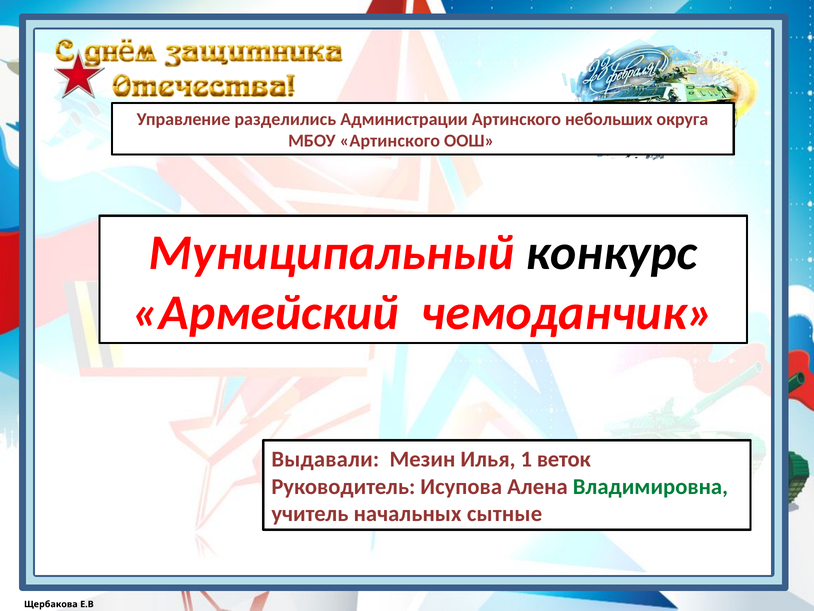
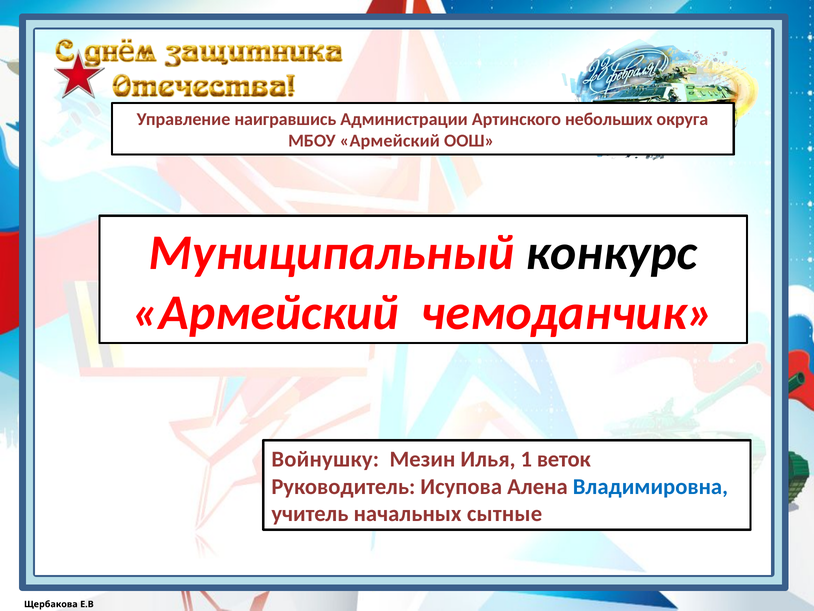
разделились: разделились -> наигравшись (285, 119)
МБОУ Артинского: Артинского -> Армейский (390, 141)
Выдавали: Выдавали -> Войнушку (325, 459)
Владимировна colour: green -> blue (650, 486)
